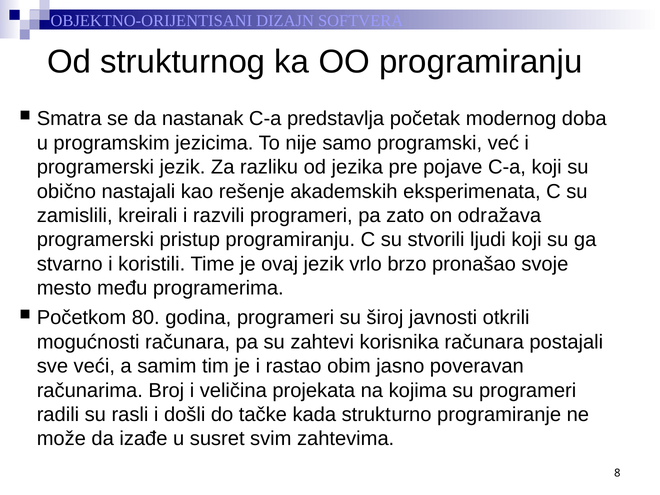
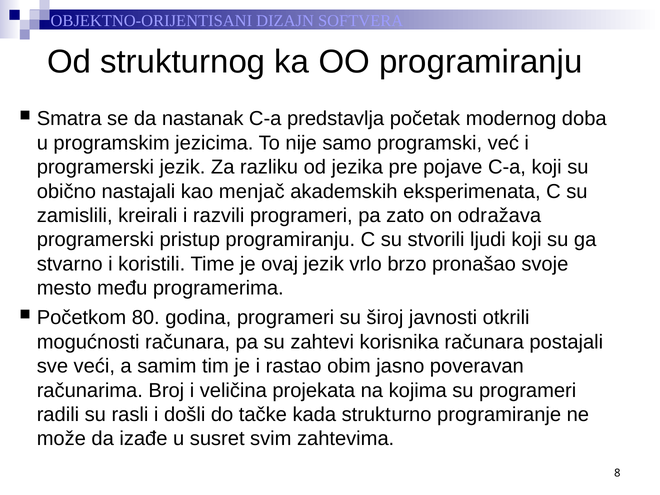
rešenje: rešenje -> menjač (252, 191)
